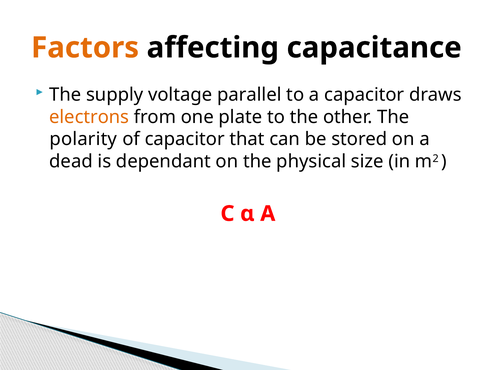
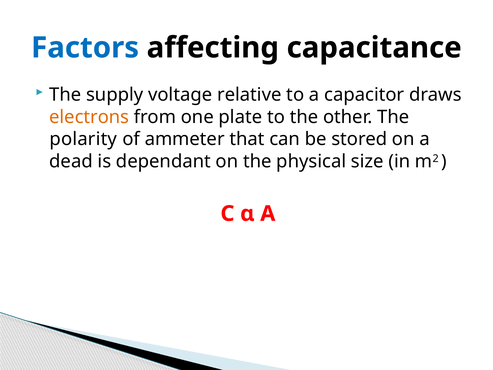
Factors colour: orange -> blue (85, 48)
parallel: parallel -> relative (249, 95)
of capacitor: capacitor -> ammeter (185, 139)
